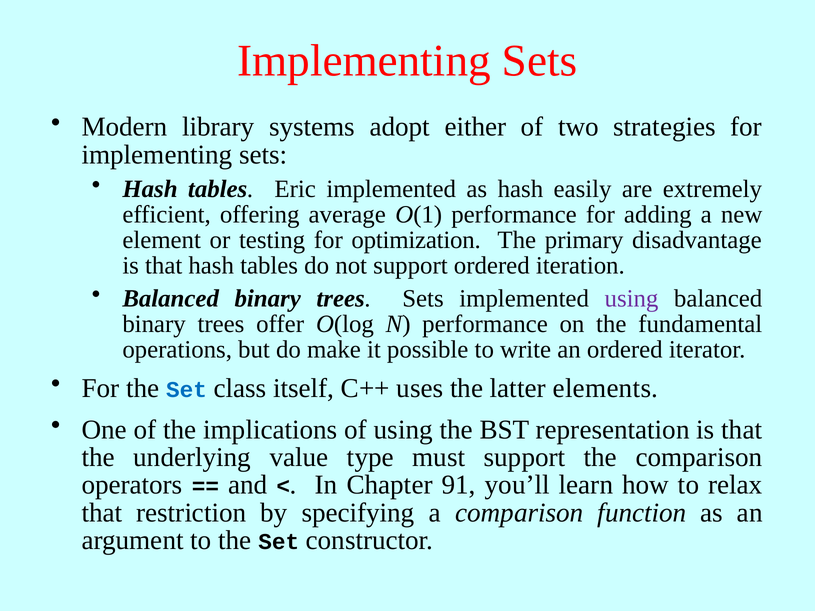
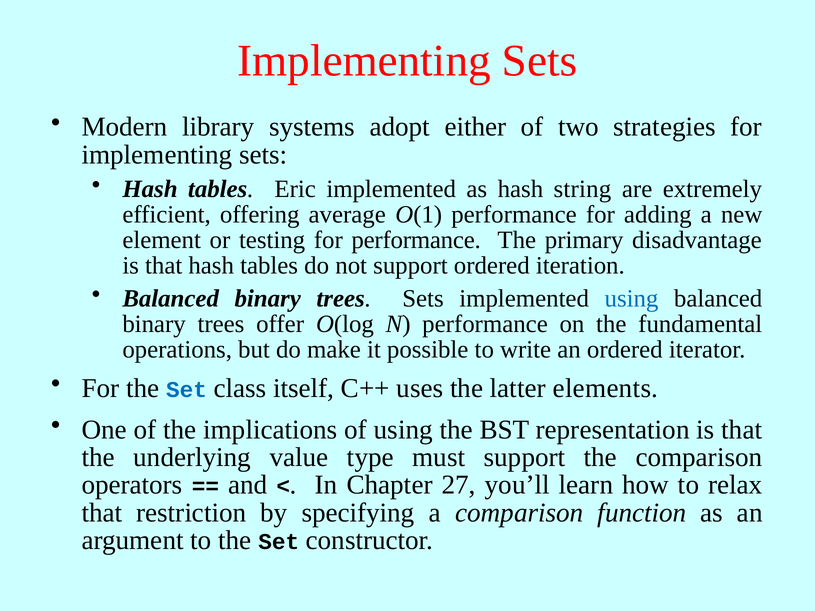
easily: easily -> string (582, 189)
for optimization: optimization -> performance (416, 240)
using colour: purple -> blue (632, 299)
91: 91 -> 27 (459, 485)
